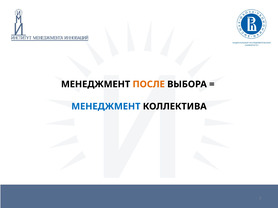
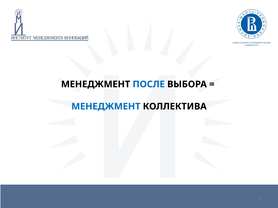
ПОСЛЕ colour: orange -> blue (149, 84)
